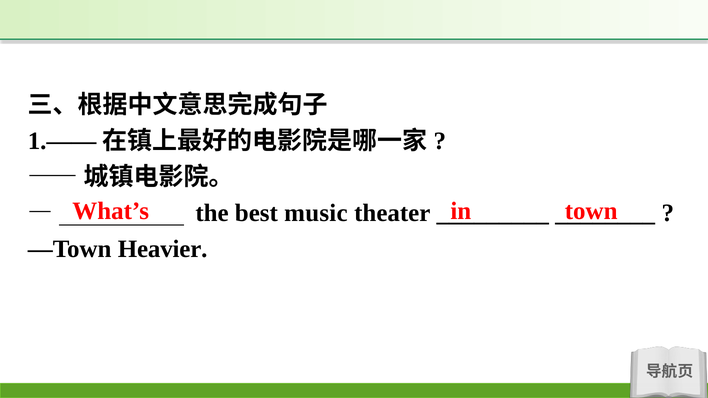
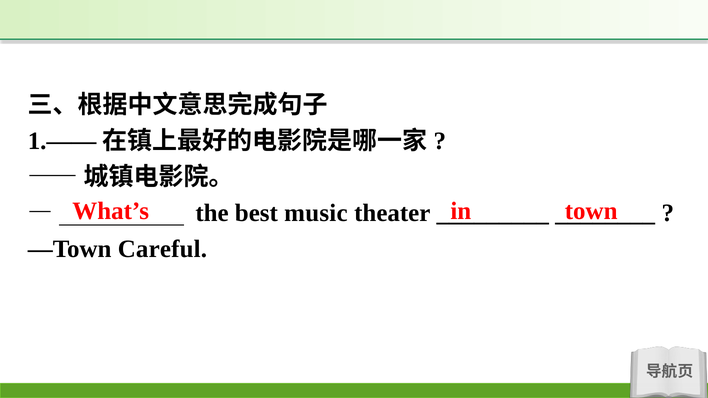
Heavier: Heavier -> Careful (162, 249)
